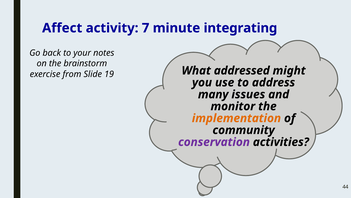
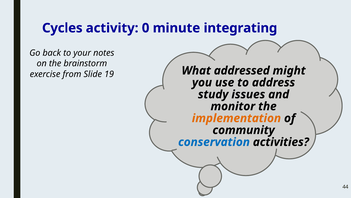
Affect: Affect -> Cycles (62, 28)
7: 7 -> 0 (146, 28)
many: many -> study (213, 94)
conservation colour: purple -> blue (214, 142)
